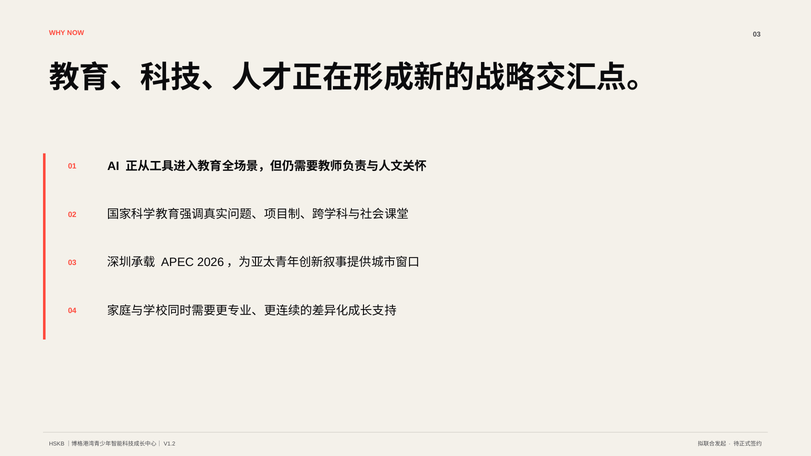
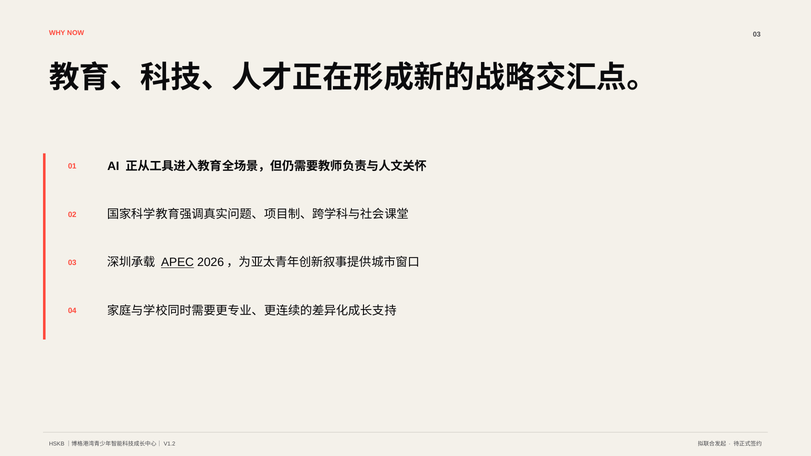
APEC underline: none -> present (177, 263)
